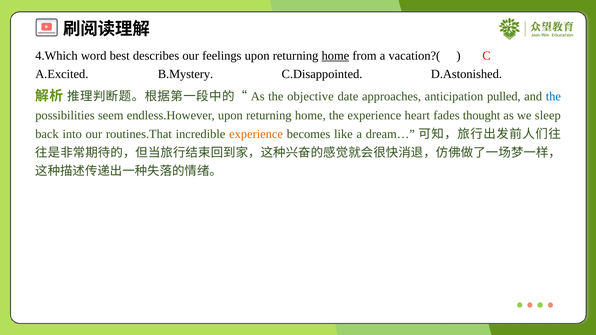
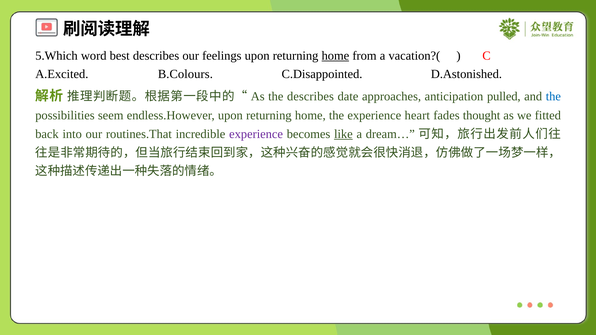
4.Which: 4.Which -> 5.Which (56, 56)
B.Mystery: B.Mystery -> B.Colours (185, 74)
the objective: objective -> describes (310, 97)
sleep: sleep -> fitted (548, 115)
experience colour: orange -> purple (256, 134)
like underline: none -> present (343, 134)
